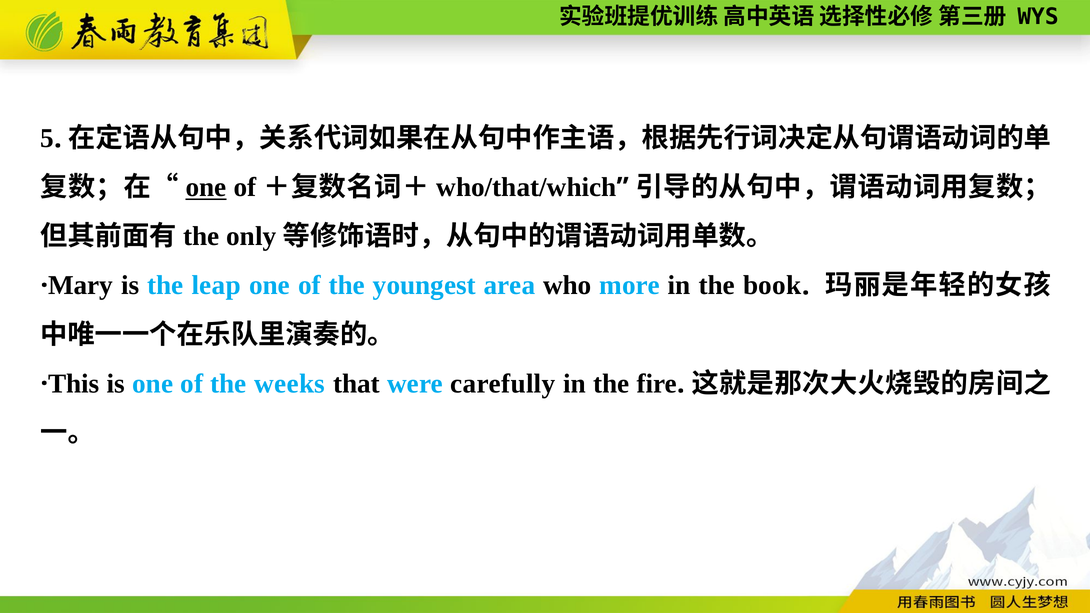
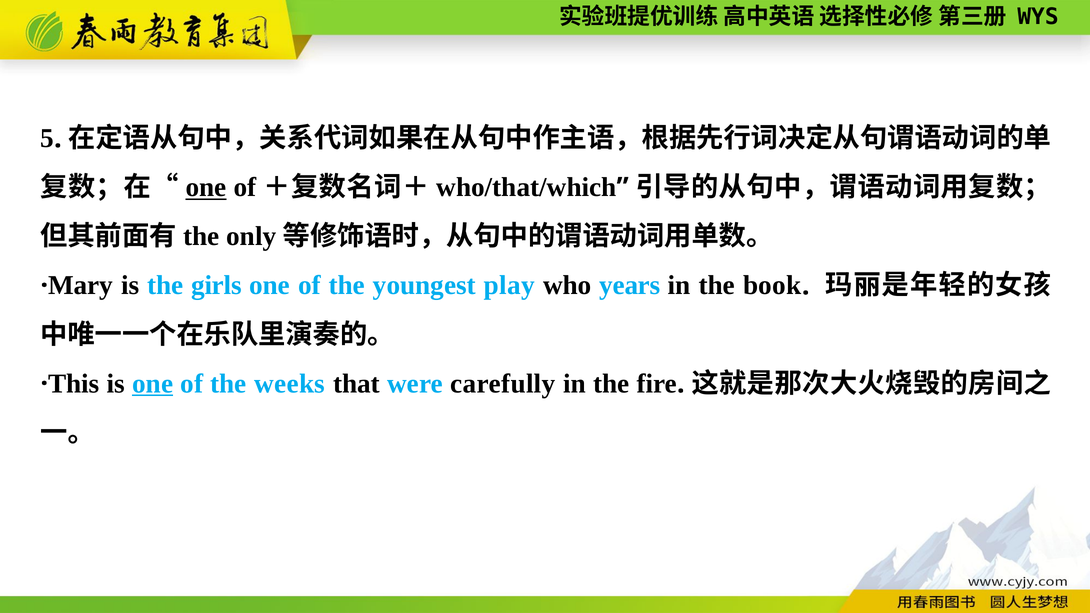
leap: leap -> girls (216, 286)
area: area -> play (509, 286)
more: more -> years (630, 286)
one underline: none -> present (153, 384)
